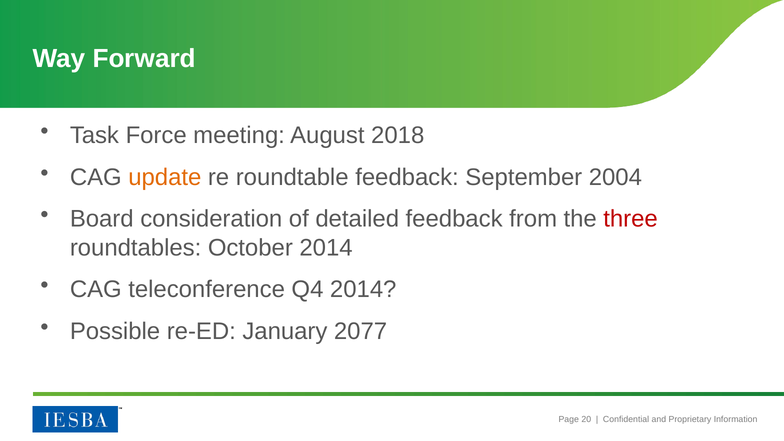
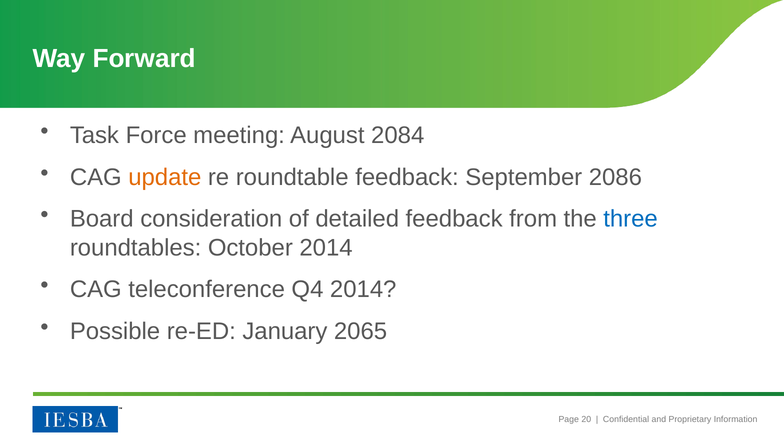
2018: 2018 -> 2084 (398, 135)
2004: 2004 -> 2086 (615, 177)
three colour: red -> blue (631, 219)
2077: 2077 -> 2065 (361, 331)
